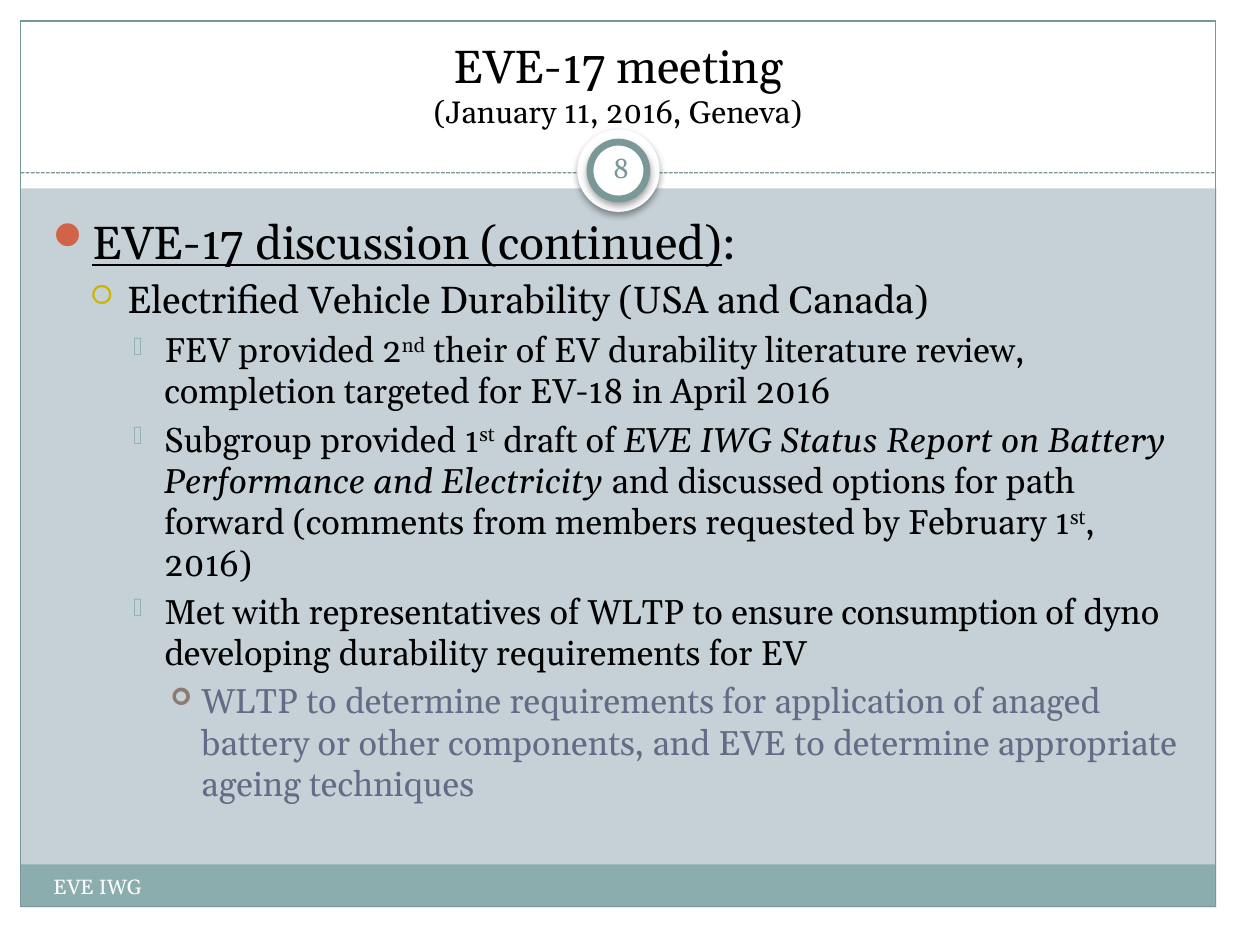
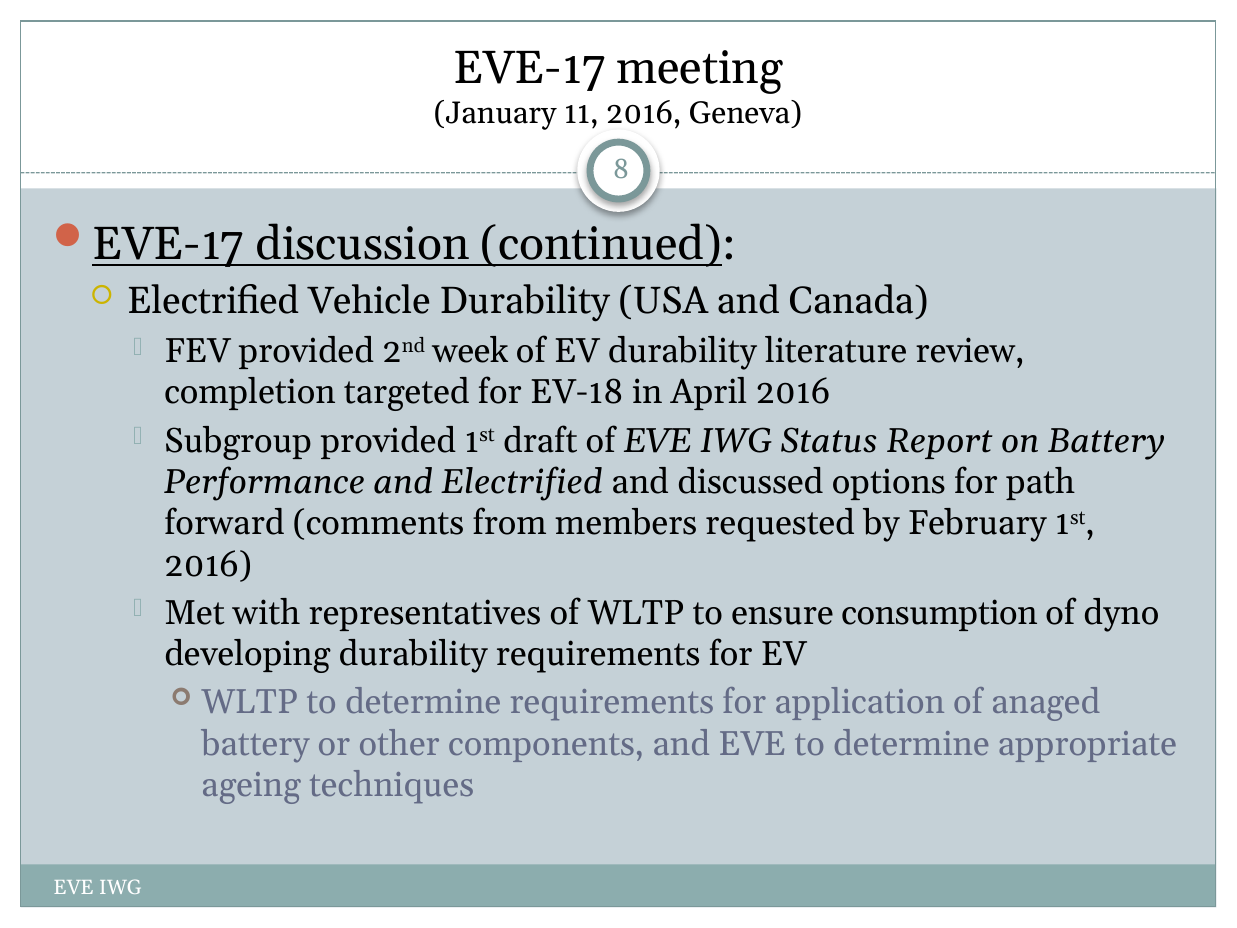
their: their -> week (471, 351)
and Electricity: Electricity -> Electrified (522, 482)
